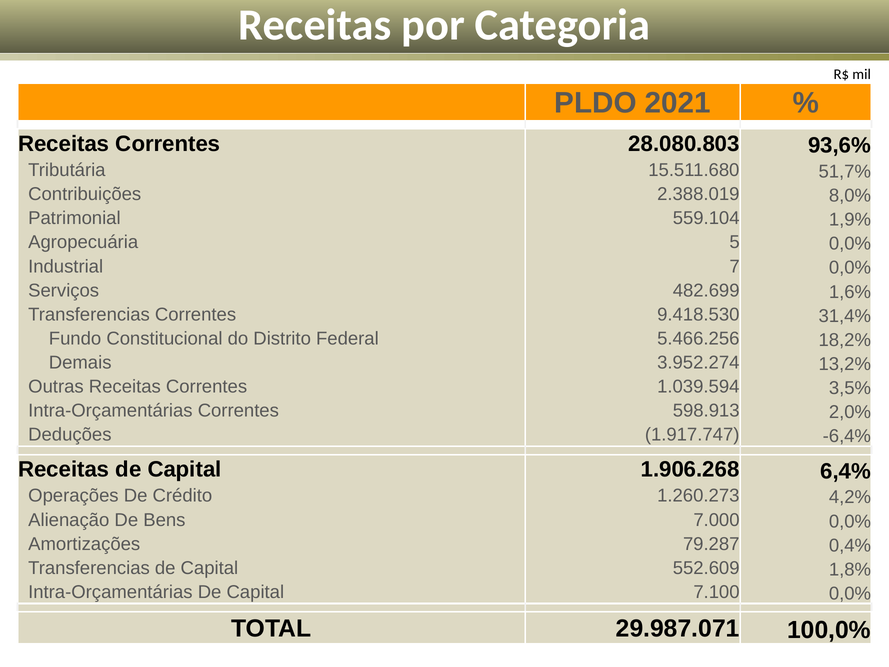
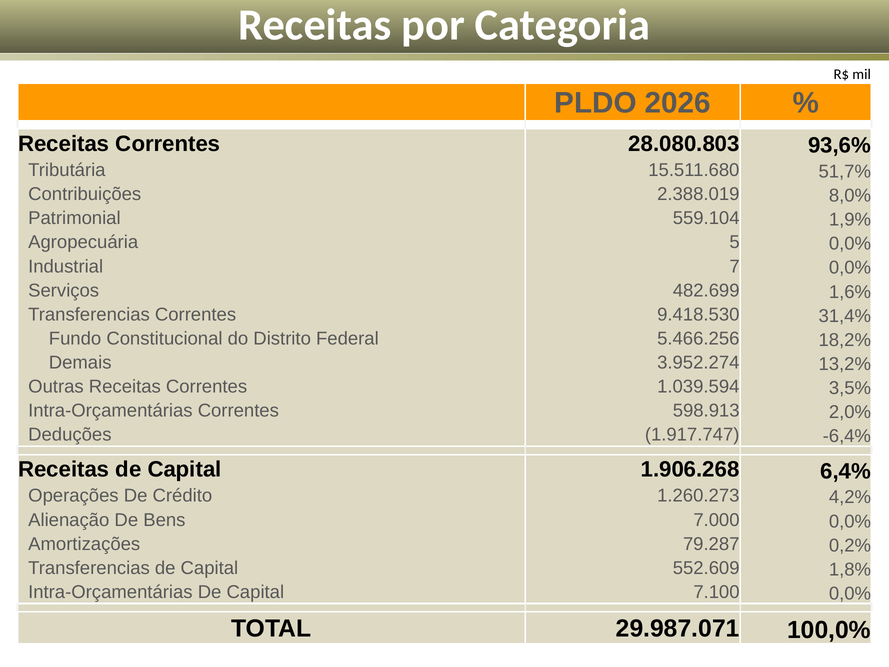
2021: 2021 -> 2026 (678, 103)
0,4%: 0,4% -> 0,2% (850, 545)
